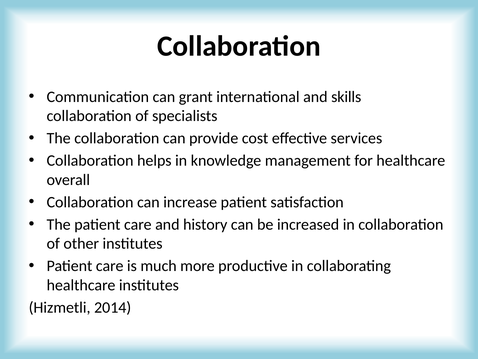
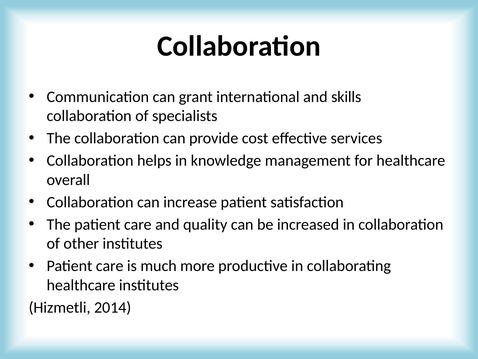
history: history -> quality (205, 224)
